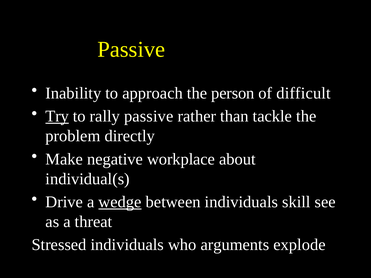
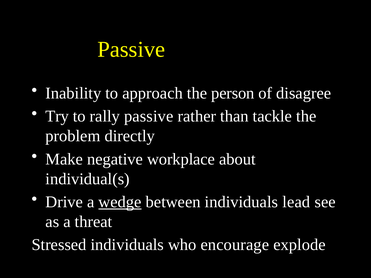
difficult: difficult -> disagree (304, 93)
Try underline: present -> none (57, 116)
skill: skill -> lead (296, 202)
arguments: arguments -> encourage (235, 245)
